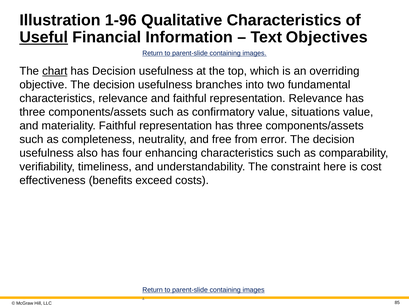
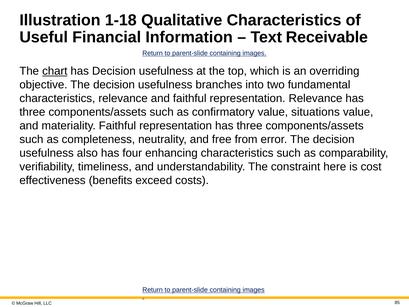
1-96: 1-96 -> 1-18 (121, 20)
Useful underline: present -> none (44, 37)
Objectives: Objectives -> Receivable (327, 37)
